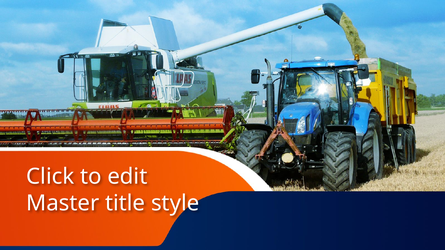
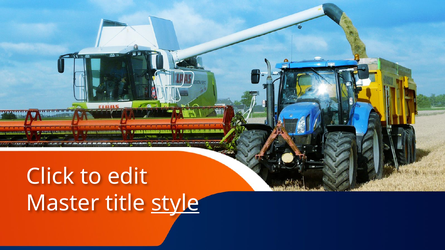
style underline: none -> present (175, 203)
